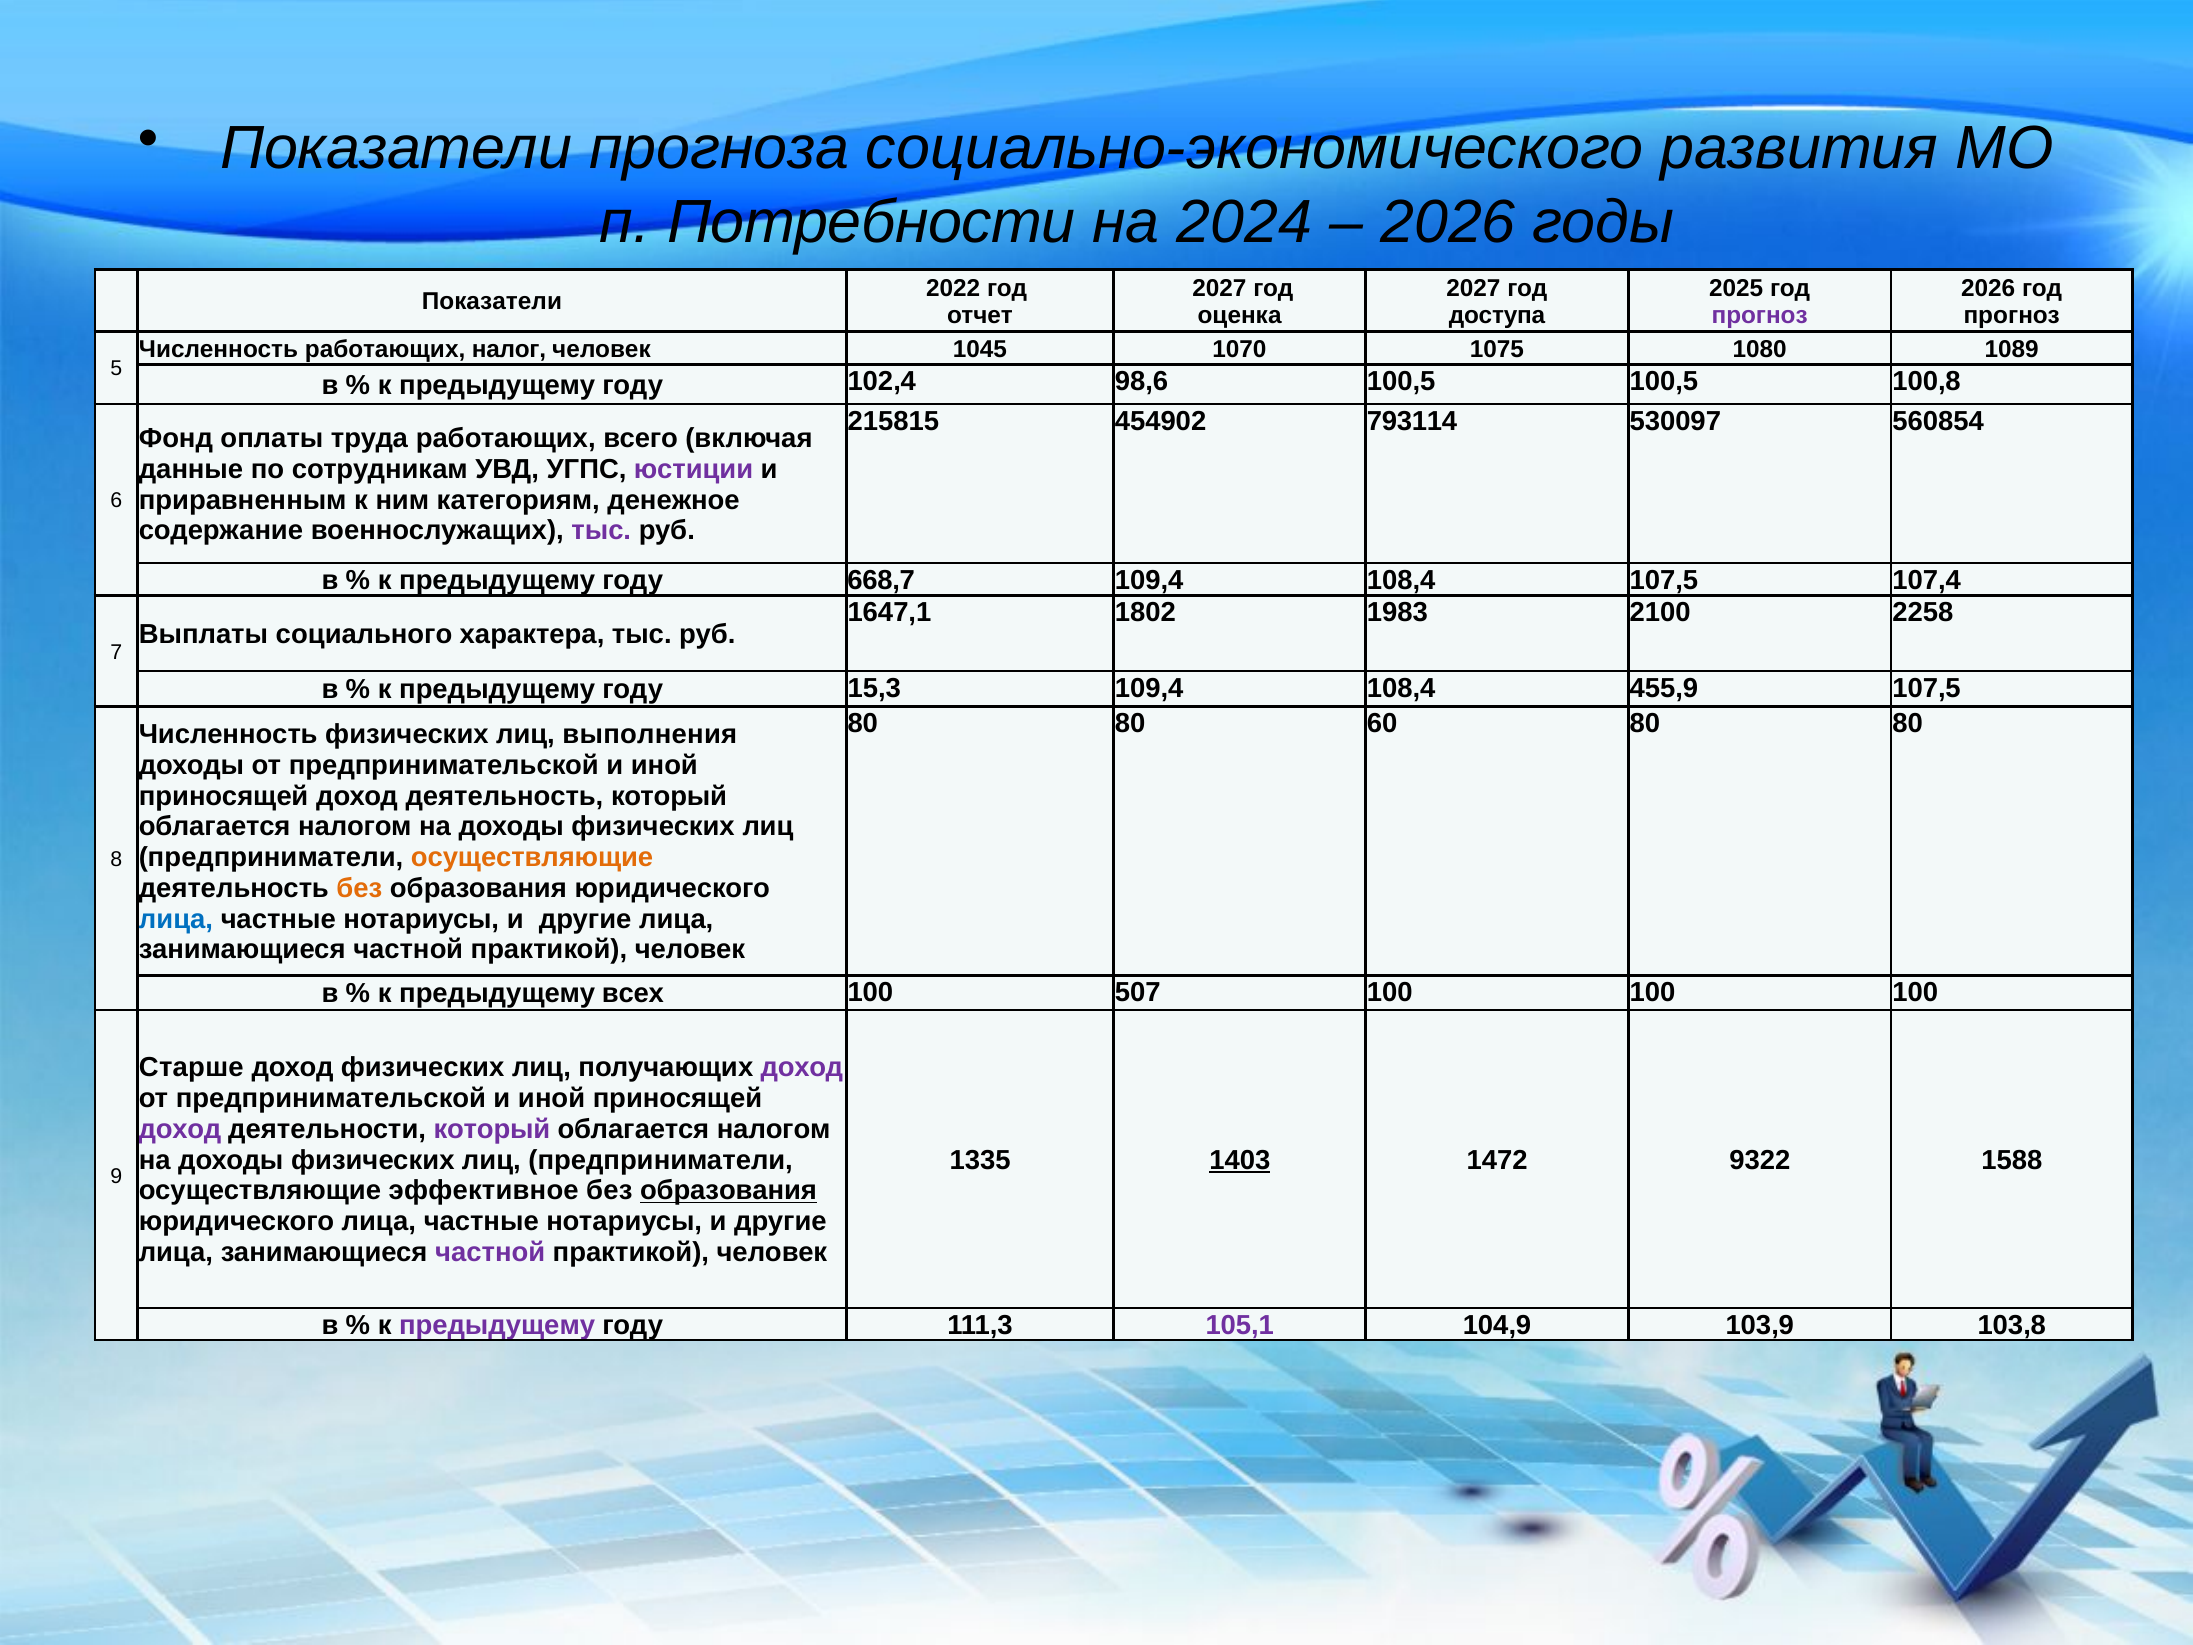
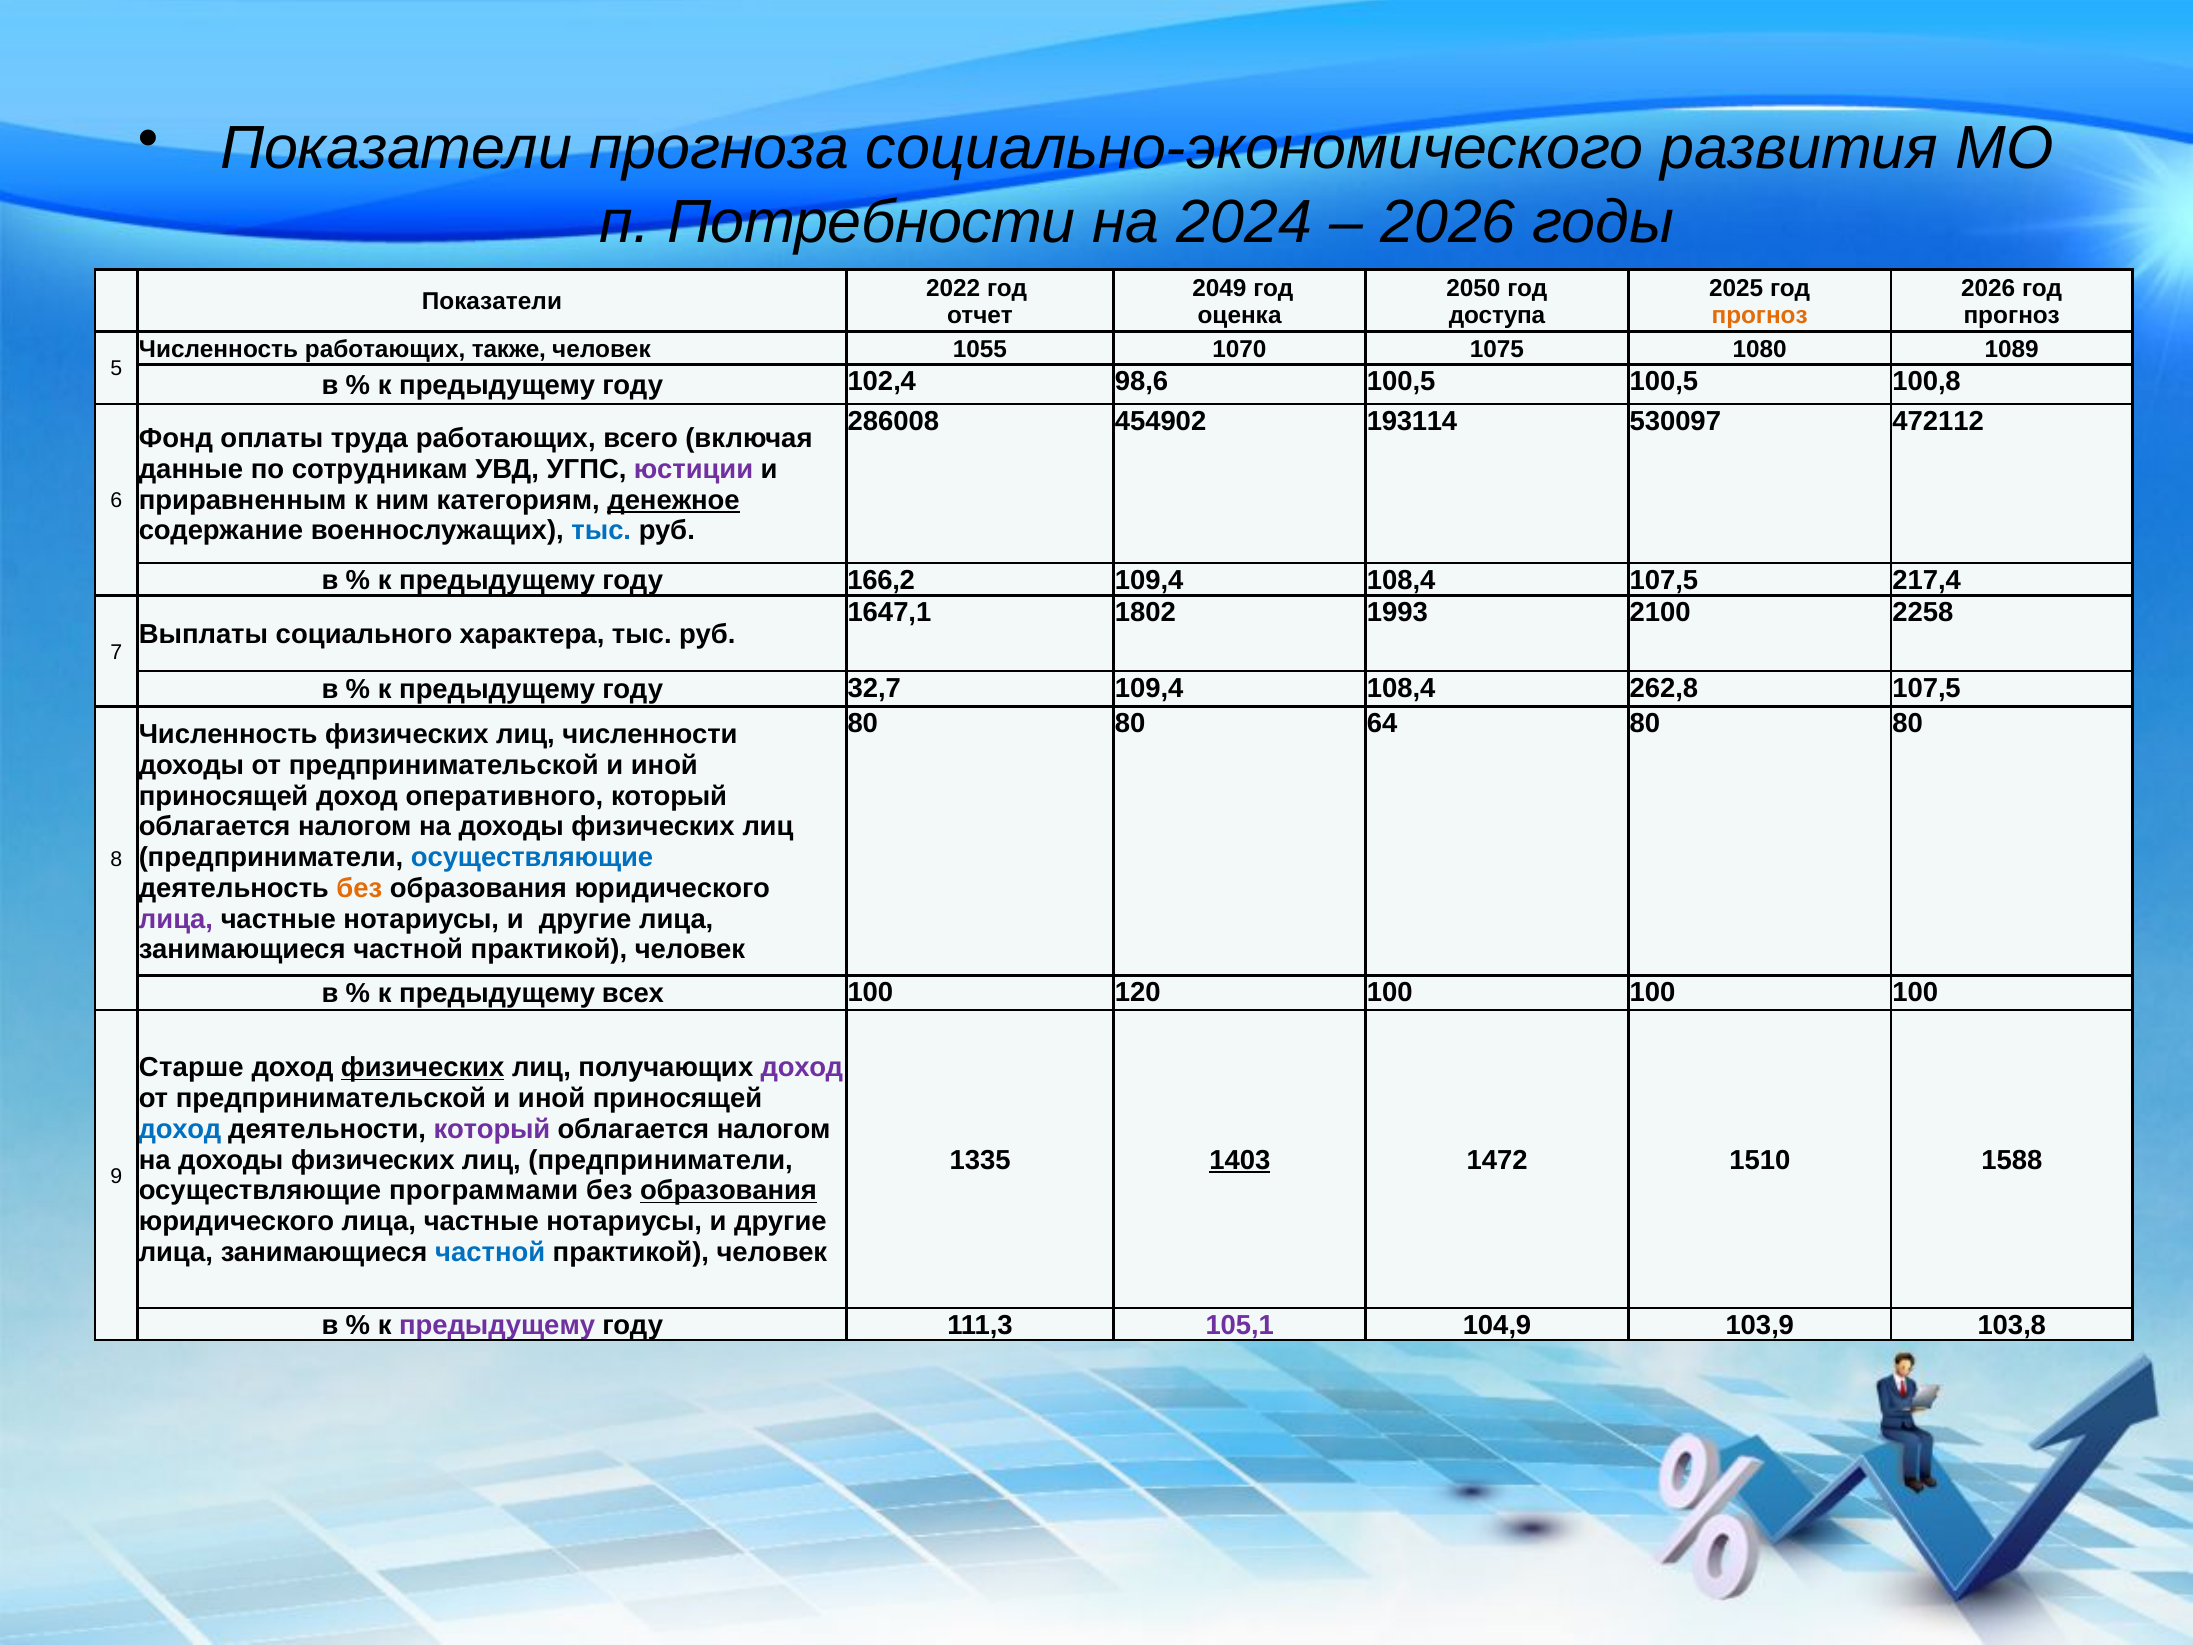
2027: 2027 -> 2049 (1219, 288)
2027: 2027 -> 2050 (1473, 288)
прогноз colour: purple -> orange (1760, 315)
налог: налог -> также (509, 349)
1045: 1045 -> 1055 (980, 349)
215815: 215815 -> 286008 (893, 421)
793114: 793114 -> 193114 (1412, 421)
560854: 560854 -> 472112 (1938, 421)
денежное underline: none -> present (674, 500)
тыс colour: purple -> blue (601, 531)
668,7: 668,7 -> 166,2 (881, 580)
107,4: 107,4 -> 217,4 (1927, 580)
1983: 1983 -> 1993 (1397, 612)
15,3: 15,3 -> 32,7 (874, 688)
455,9: 455,9 -> 262,8 (1664, 688)
60: 60 -> 64 (1382, 724)
выполнения: выполнения -> численности (650, 734)
доход деятельность: деятельность -> оперативного (504, 796)
осуществляющие colour: orange -> blue (532, 857)
лица colour: blue -> purple (176, 919)
507: 507 -> 120 (1138, 992)
физических underline: none -> present (423, 1068)
доход colour: purple -> blue (180, 1129)
9322: 9322 -> 1510 (1760, 1160)
эффективное: эффективное -> программами (484, 1191)
частной colour: purple -> blue (490, 1252)
